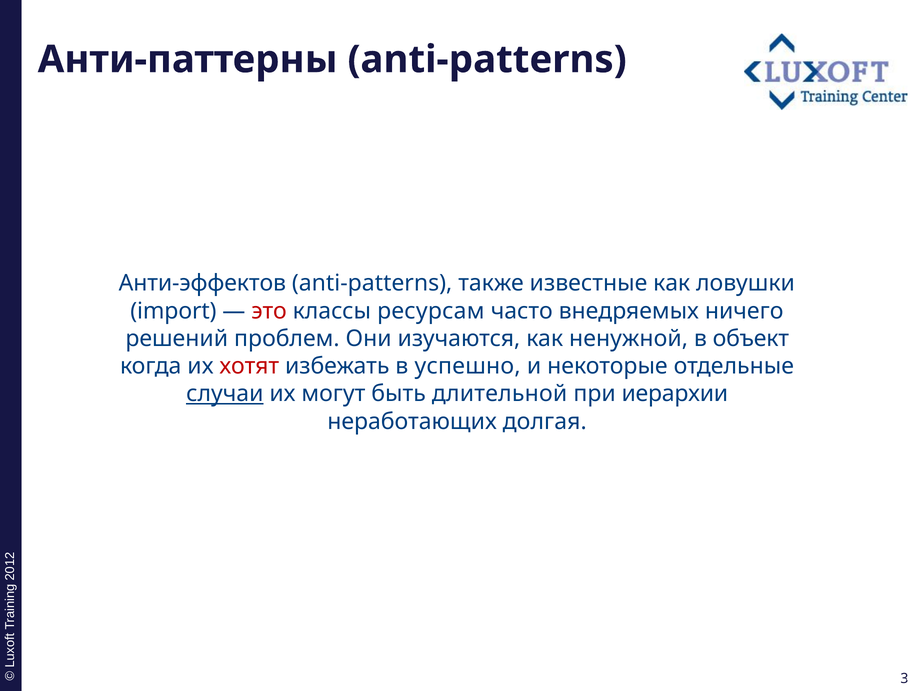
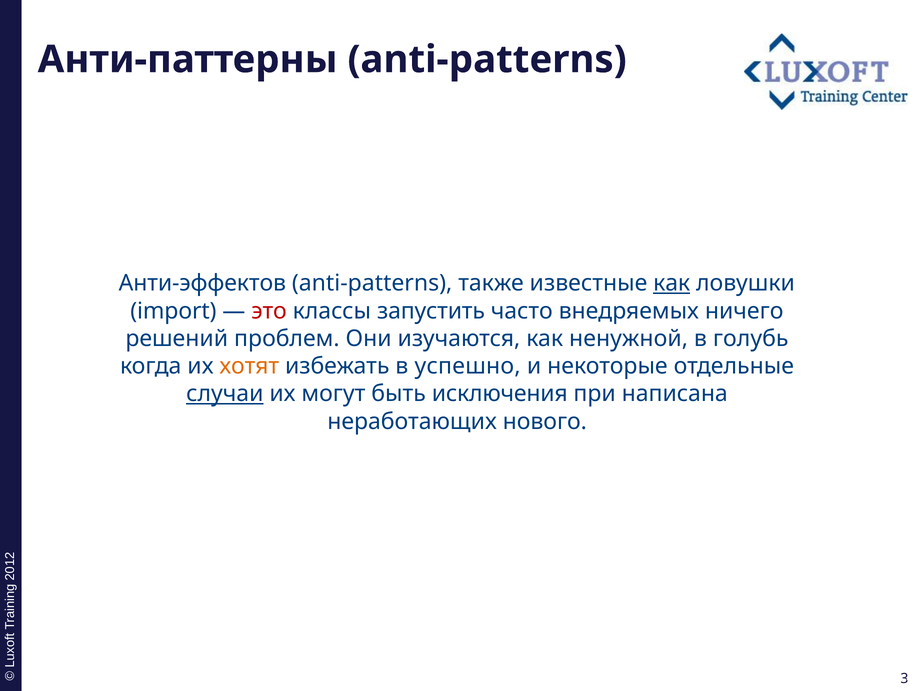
как underline: none -> present (672, 284)
ресурсам: ресурсам -> запустить (431, 311)
объект: объект -> голубь (751, 339)
хотят colour: red -> orange (249, 366)
длительной: длительной -> исключения (500, 394)
иерархии: иерархии -> написана (675, 394)
долгая: долгая -> нового (545, 422)
